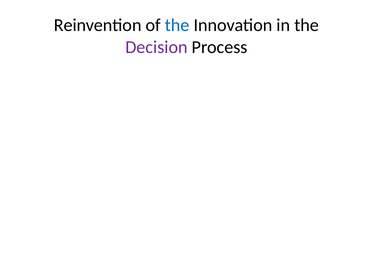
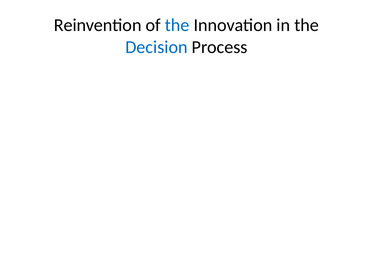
Decision colour: purple -> blue (156, 47)
